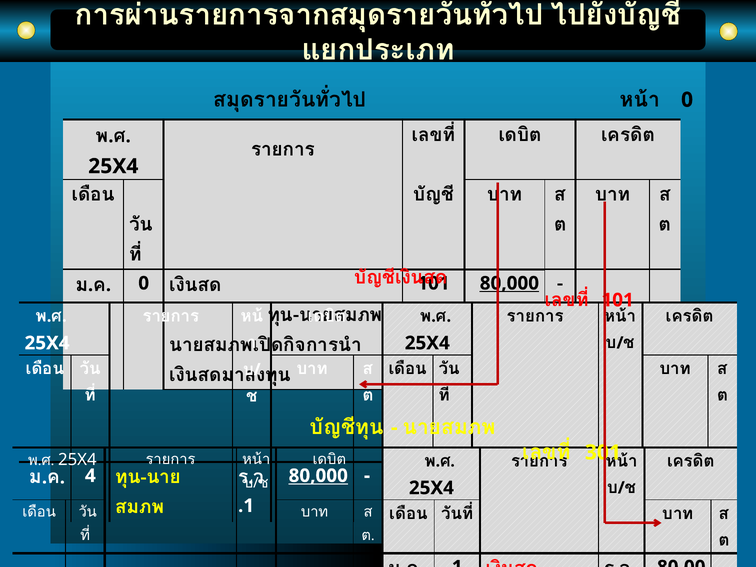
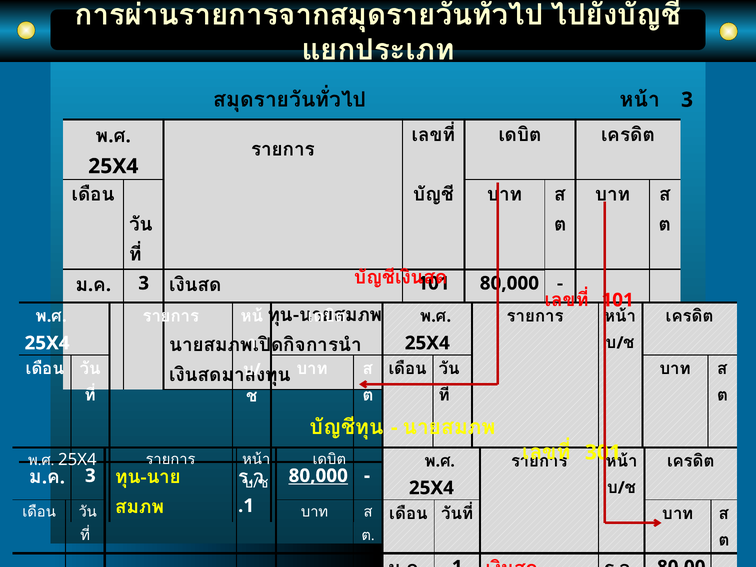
0: 0 -> 3 (687, 100)
0: 0 -> 3 (144, 283)
80,000 underline: present -> none (509, 283)
4: 4 -> 3 (90, 476)
